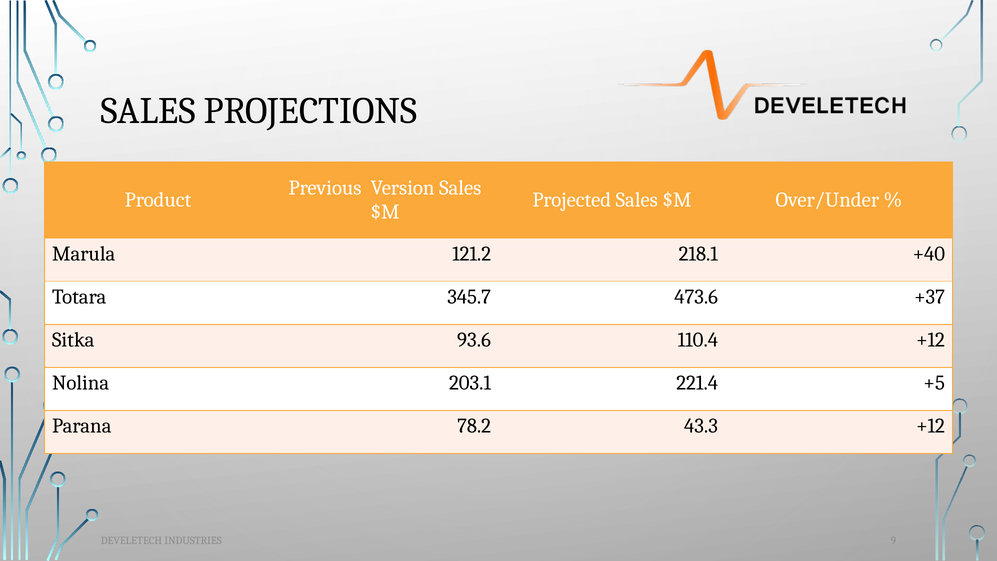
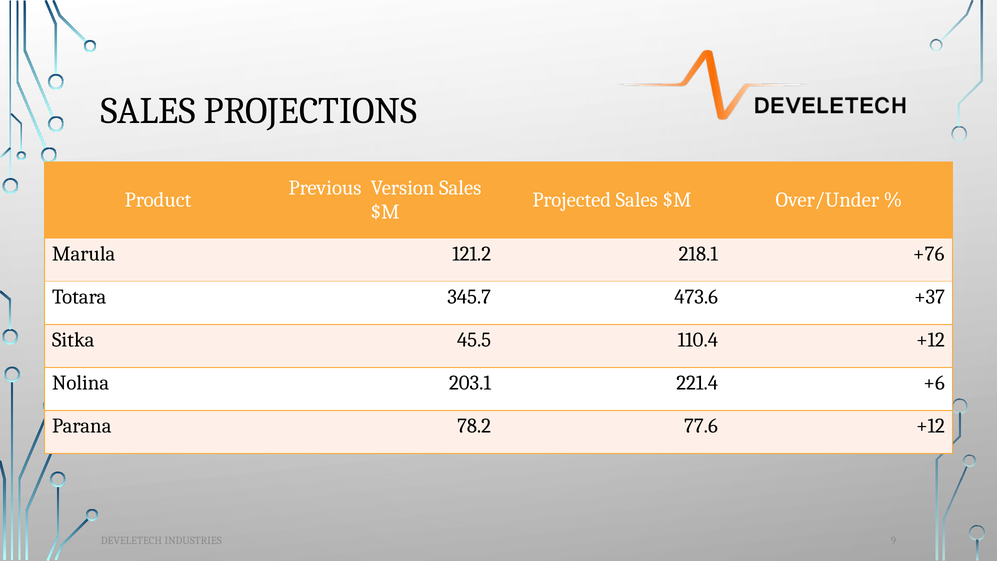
+40: +40 -> +76 (929, 254)
93.6: 93.6 -> 45.5 (474, 340)
+5: +5 -> +6 (934, 383)
43.3: 43.3 -> 77.6 (701, 426)
